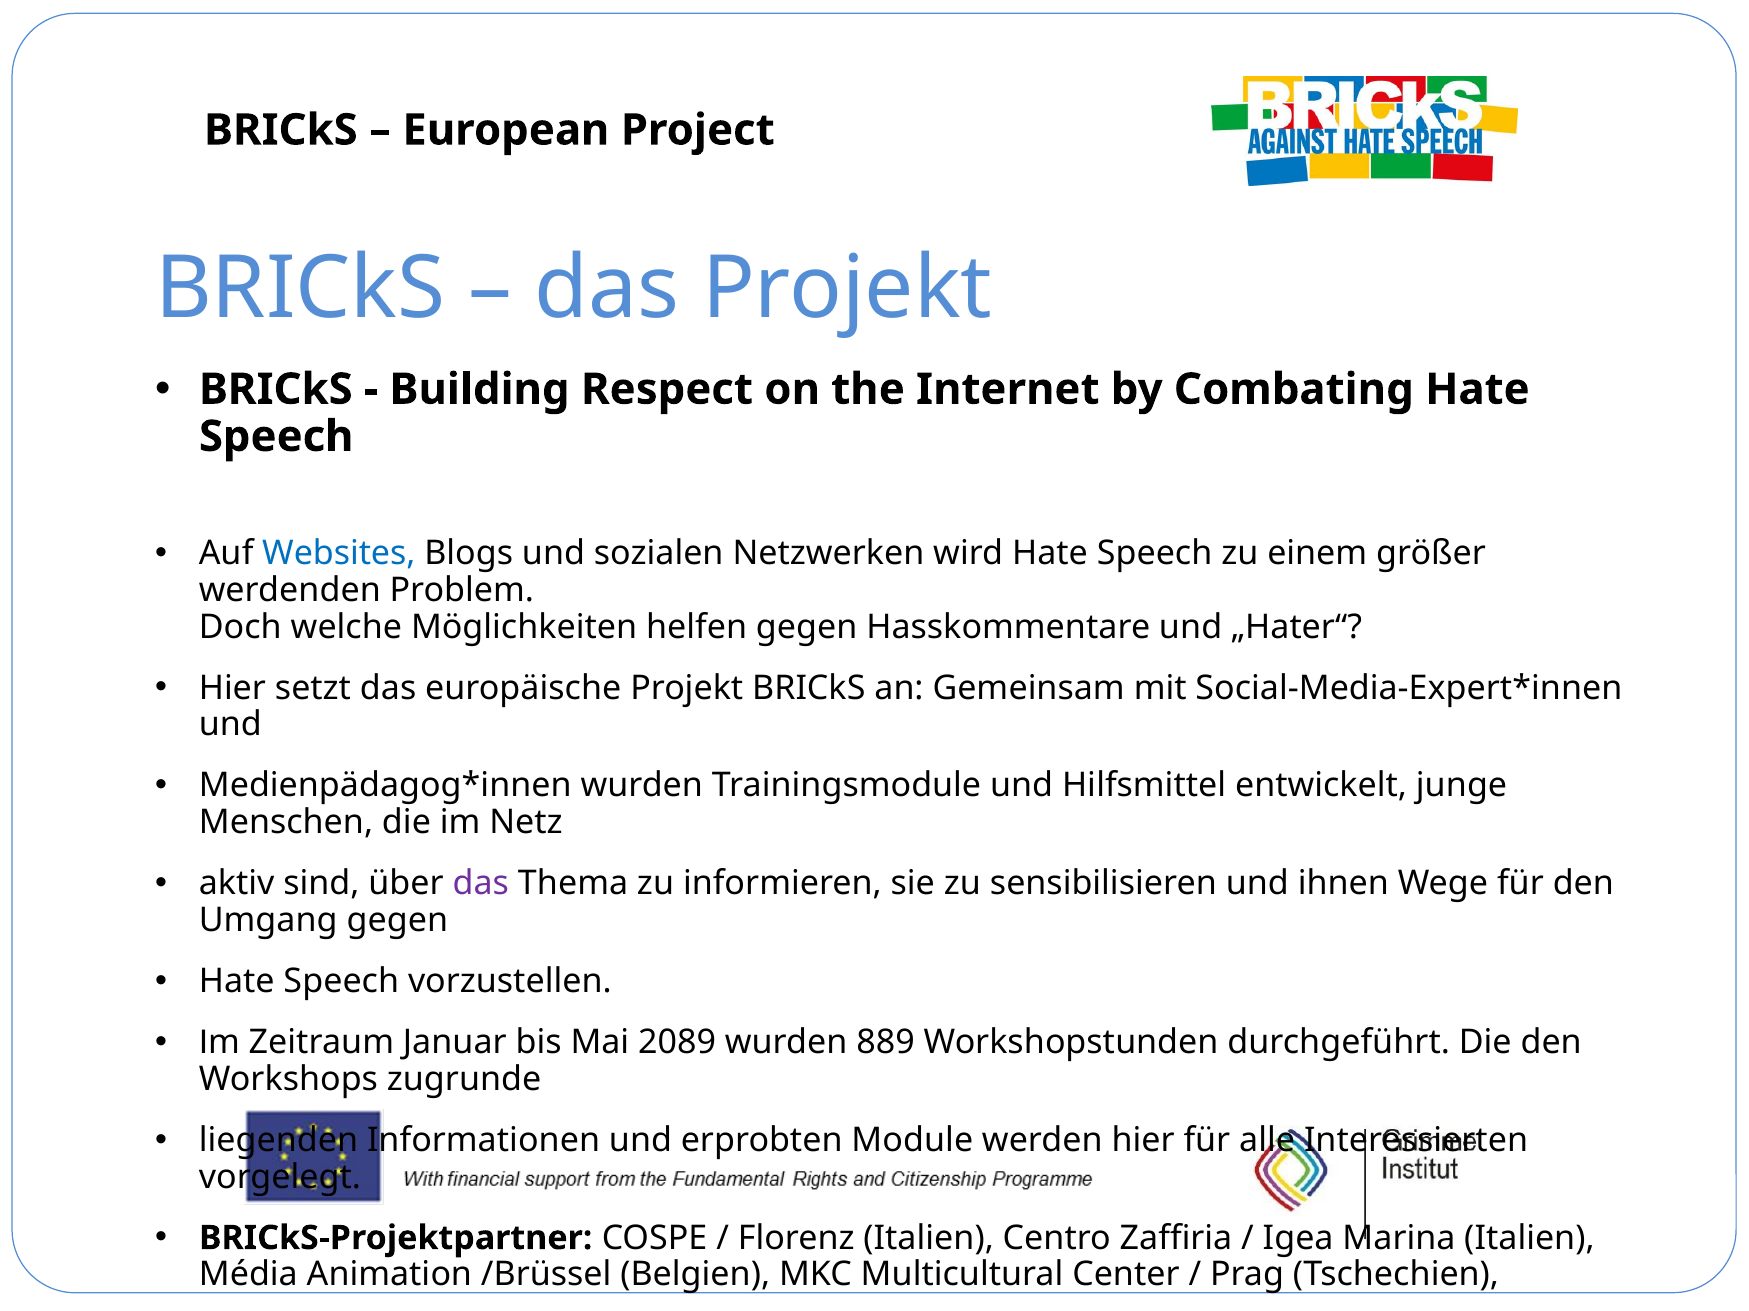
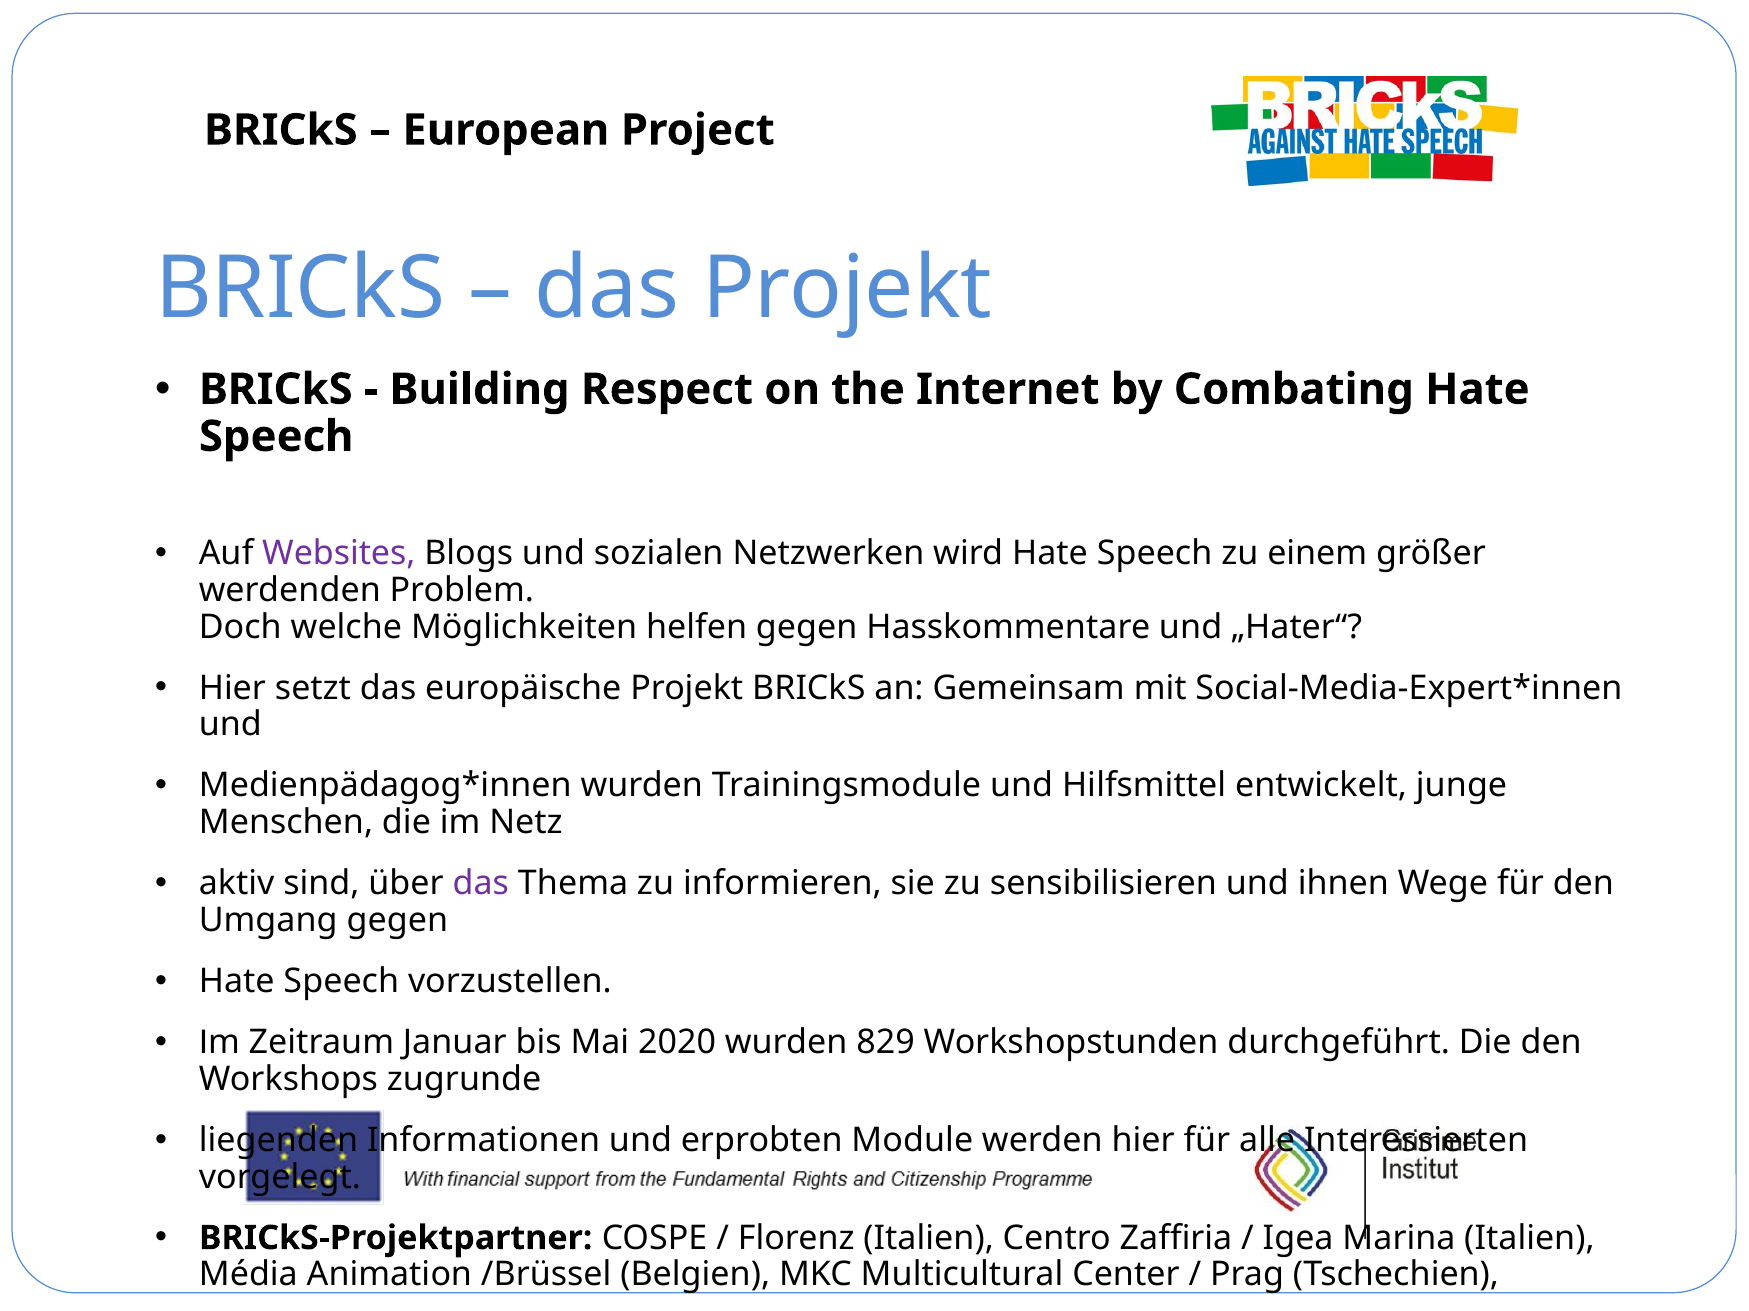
Websites colour: blue -> purple (339, 554)
2089: 2089 -> 2020 (677, 1043)
889: 889 -> 829 (886, 1043)
